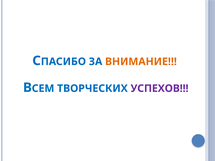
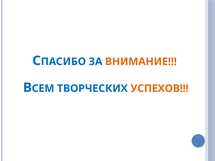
УСПЕХОВ colour: purple -> orange (160, 89)
